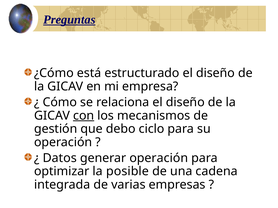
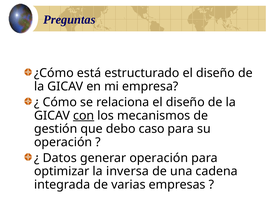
Preguntas underline: present -> none (69, 20)
ciclo: ciclo -> caso (152, 129)
posible: posible -> inversa (127, 172)
